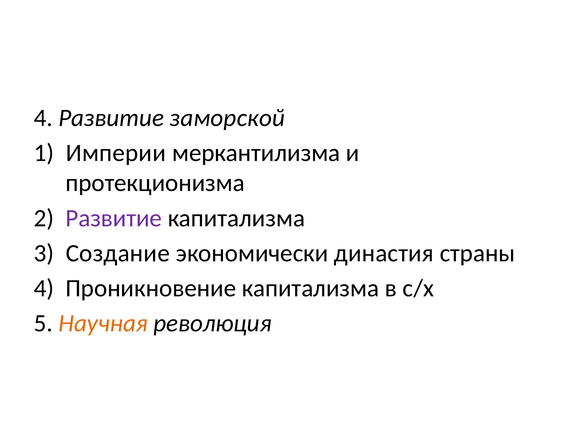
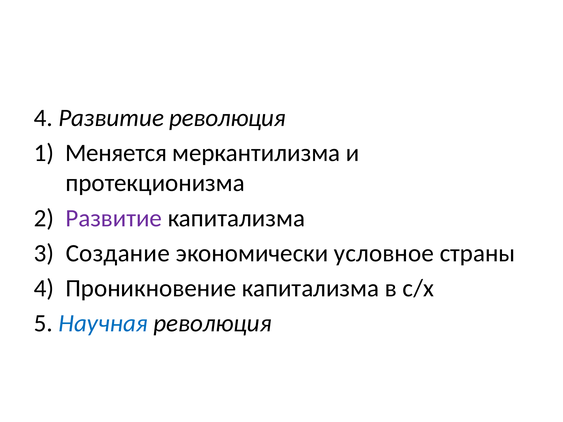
Развитие заморской: заморской -> революция (228, 118)
Империи: Империи -> Меняется (116, 153)
династия: династия -> условное (384, 253)
Научная colour: orange -> blue (103, 323)
